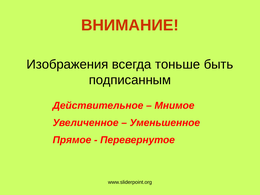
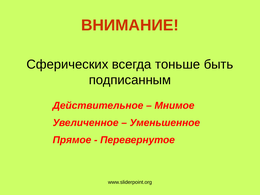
Изображения: Изображения -> Сферических (67, 64)
